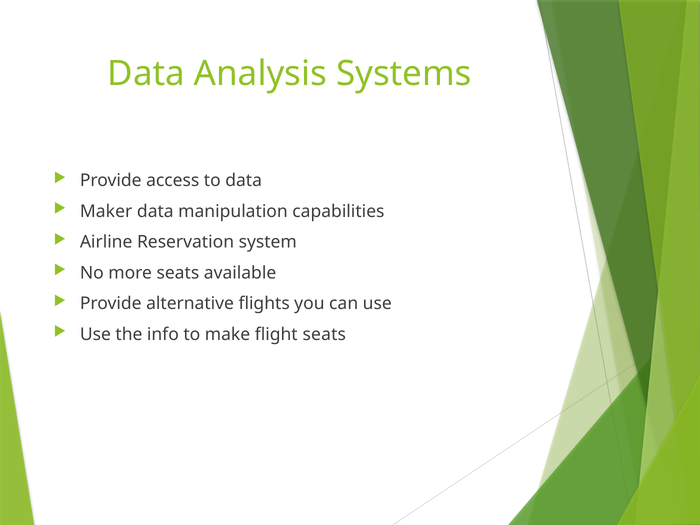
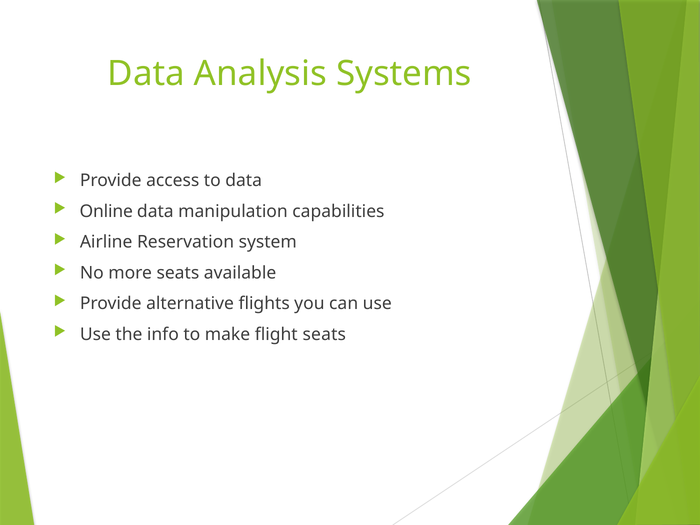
Maker: Maker -> Online (106, 211)
